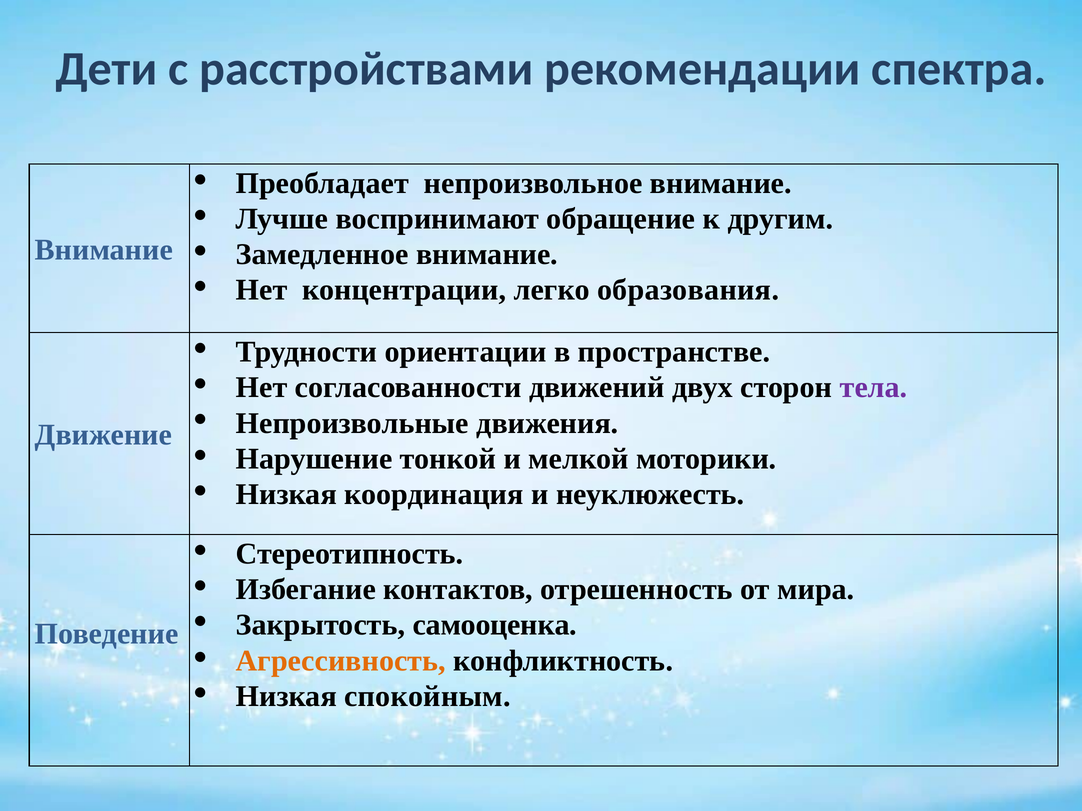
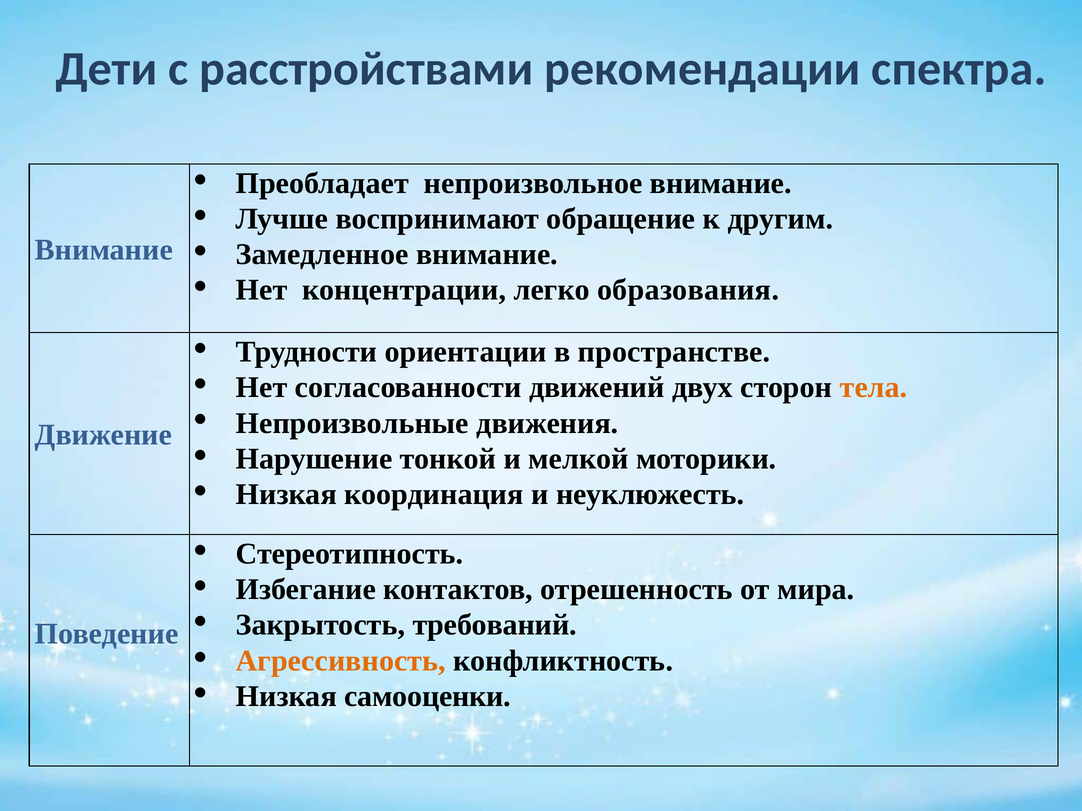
тела colour: purple -> orange (874, 388)
самооценка: самооценка -> требований (495, 625)
спокойным: спокойным -> самооценки (428, 697)
